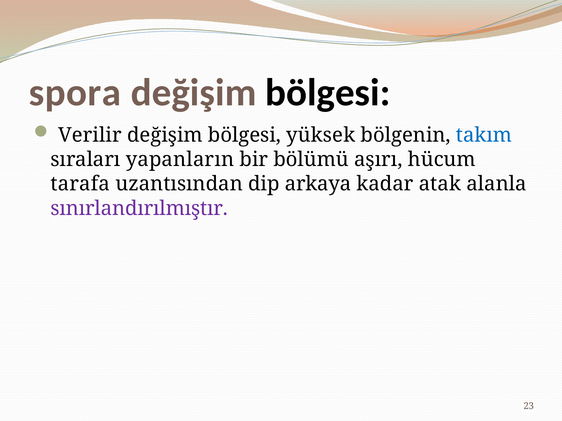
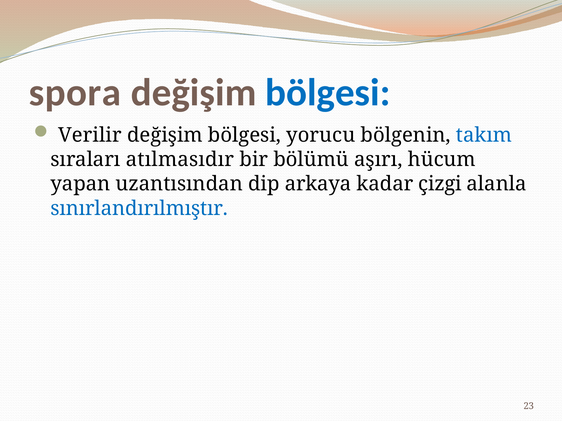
bölgesi colour: black -> blue (328, 93)
yüksek: yüksek -> yorucu (321, 135)
yapanların: yapanların -> atılmasıdır (180, 160)
tarafa: tarafa -> yapan (80, 184)
atak: atak -> çizgi (440, 184)
sınırlandırılmıştır colour: purple -> blue (139, 209)
